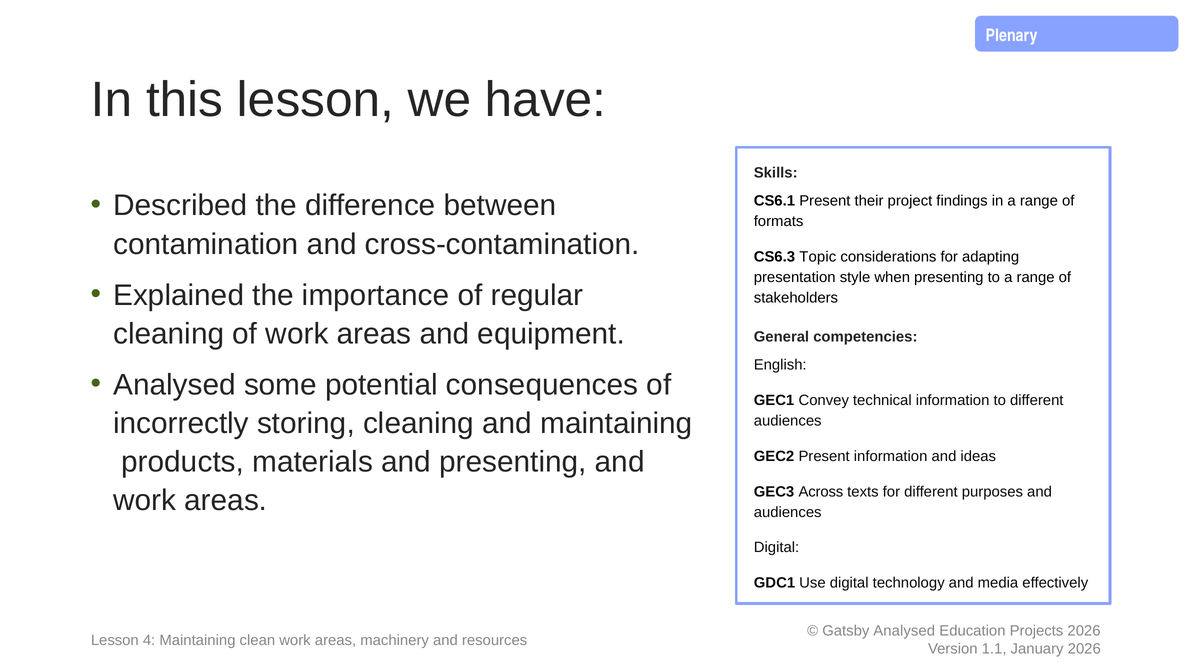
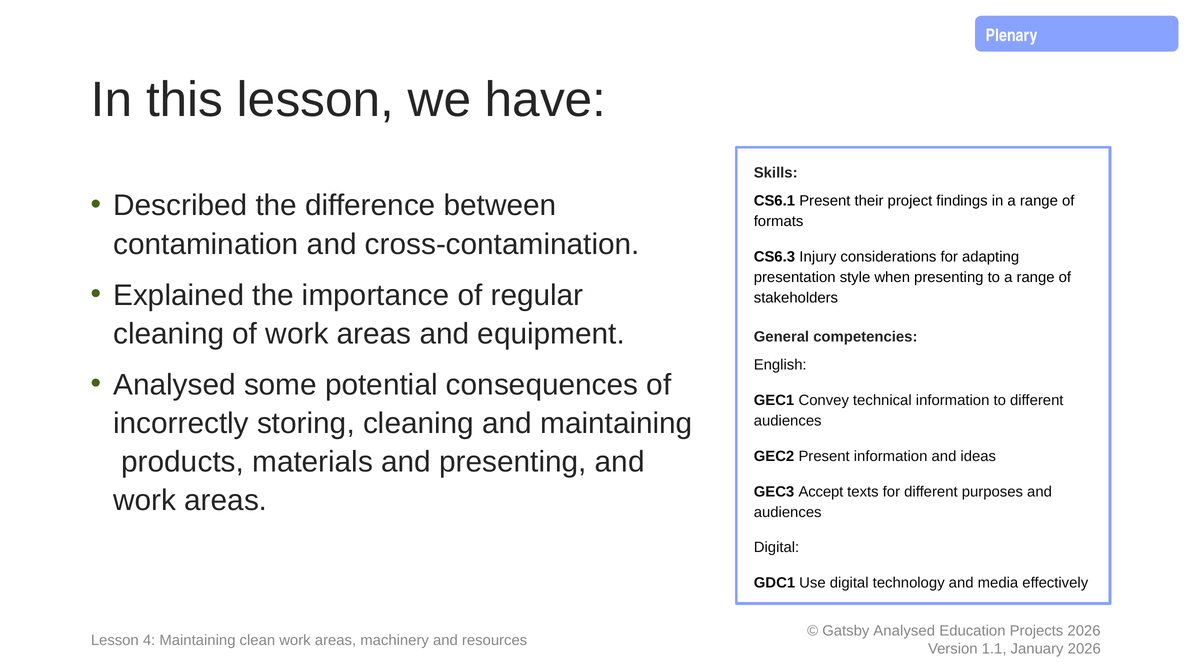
Topic: Topic -> Injury (818, 257)
Across: Across -> Accept (821, 492)
